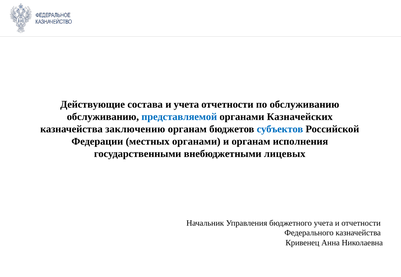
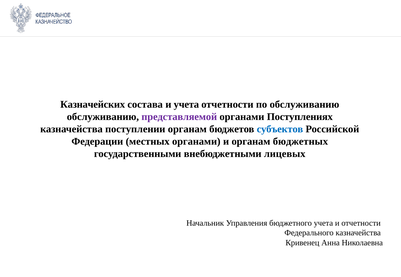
Действующие: Действующие -> Казначейских (93, 105)
представляемой colour: blue -> purple (179, 117)
Казначейских: Казначейских -> Поступлениях (300, 117)
заключению: заключению -> поступлении (135, 129)
исполнения: исполнения -> бюджетных (300, 142)
